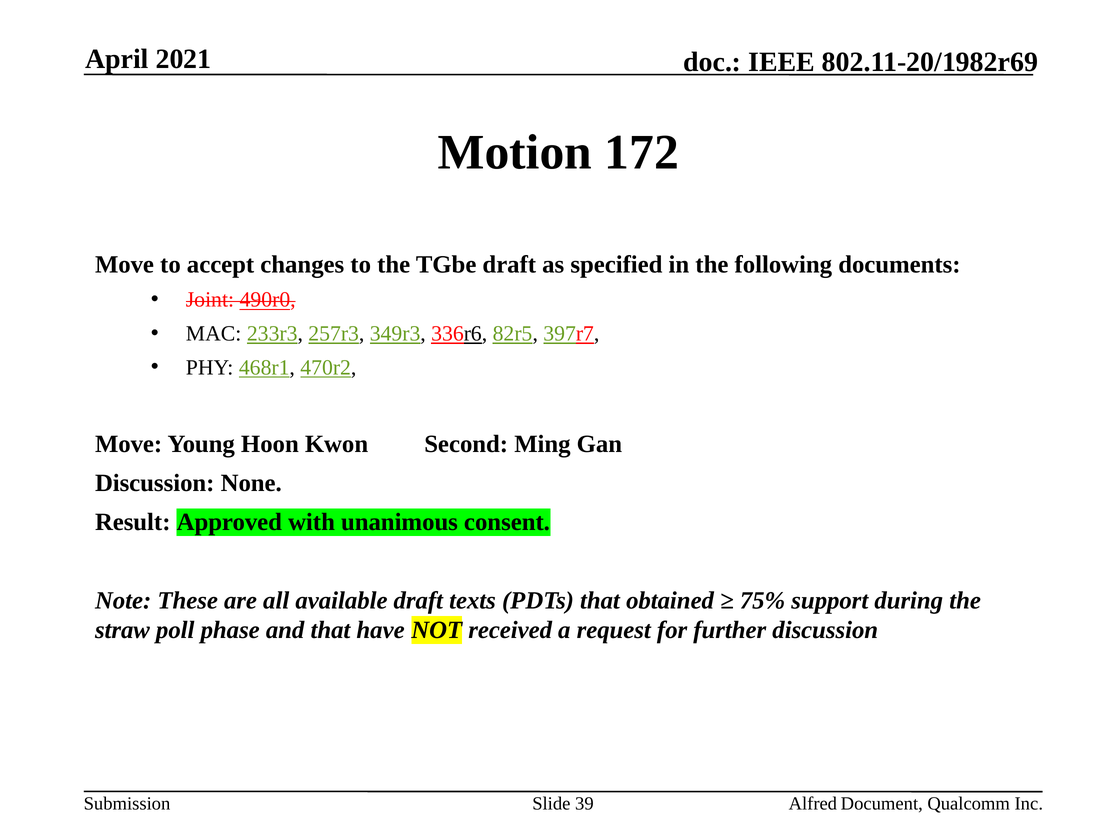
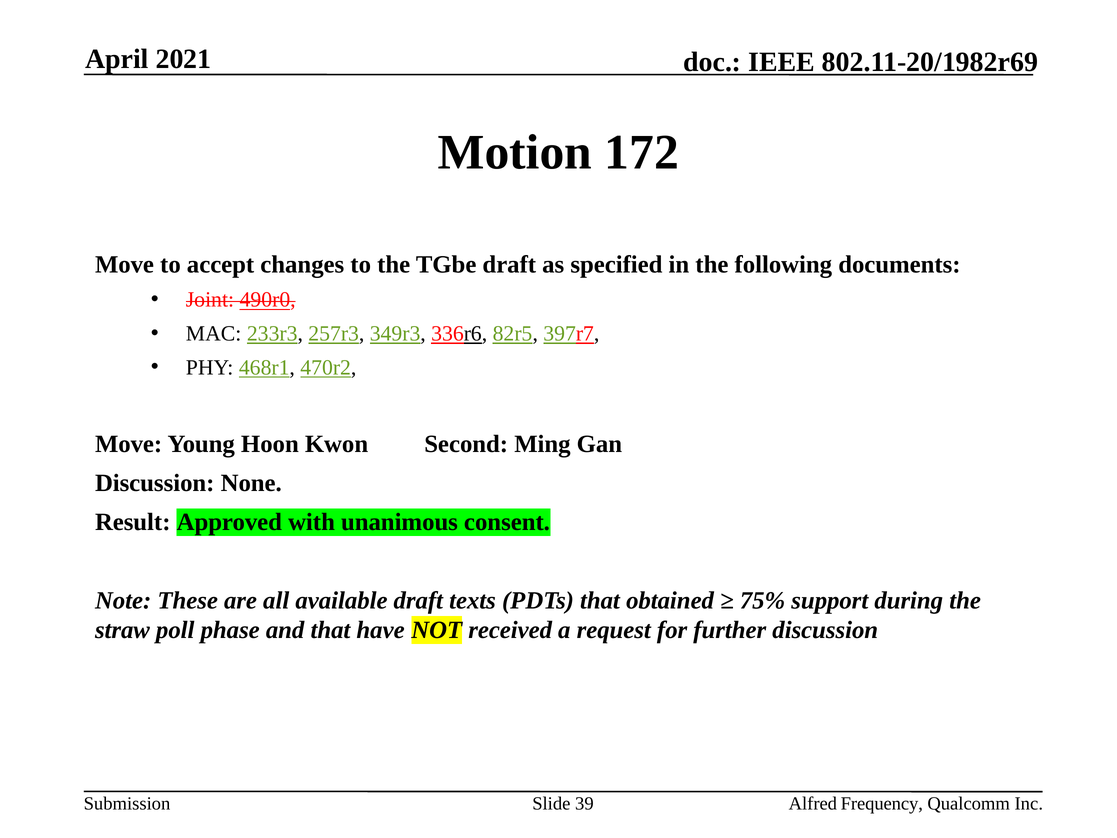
Document: Document -> Frequency (882, 803)
